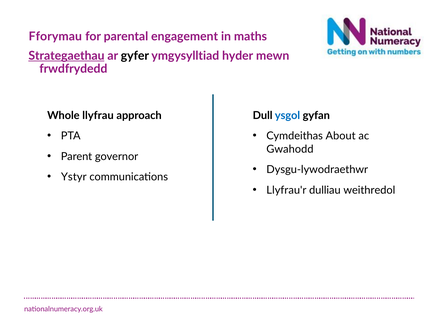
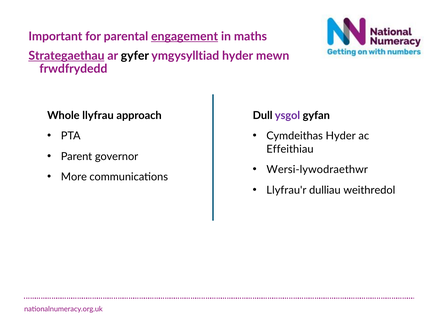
Fforymau: Fforymau -> Important (55, 36)
engagement underline: none -> present (185, 36)
ysgol colour: blue -> purple (287, 115)
Cymdeithas About: About -> Hyder (341, 136)
Gwahodd: Gwahodd -> Effeithiau (290, 149)
Dysgu-lywodraethwr: Dysgu-lywodraethwr -> Wersi-lywodraethwr (317, 169)
Ystyr: Ystyr -> More (74, 177)
